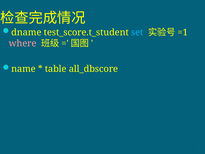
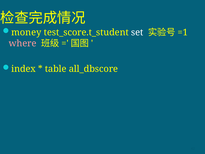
dname: dname -> money (26, 32)
set colour: light blue -> white (137, 32)
name: name -> index (23, 69)
